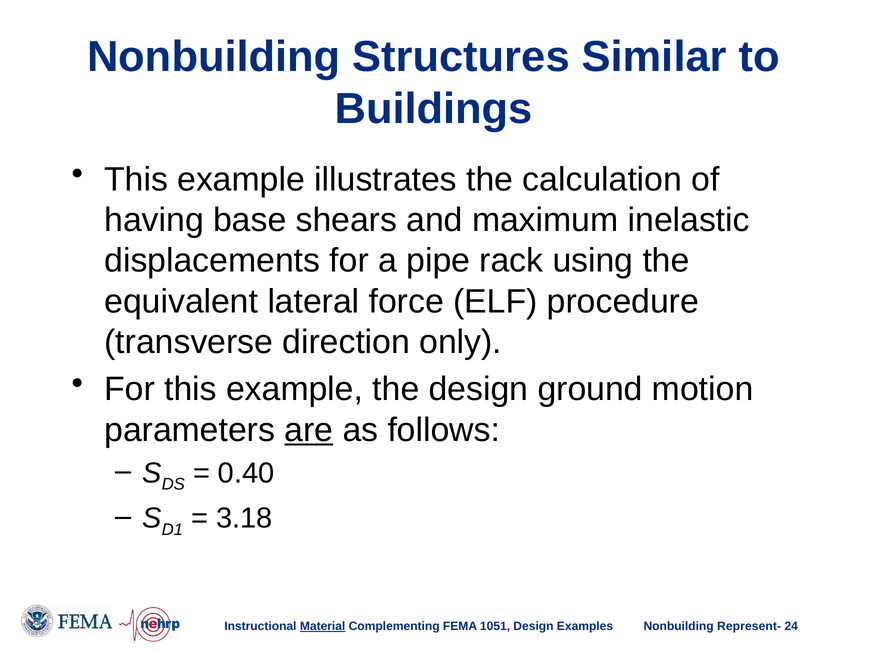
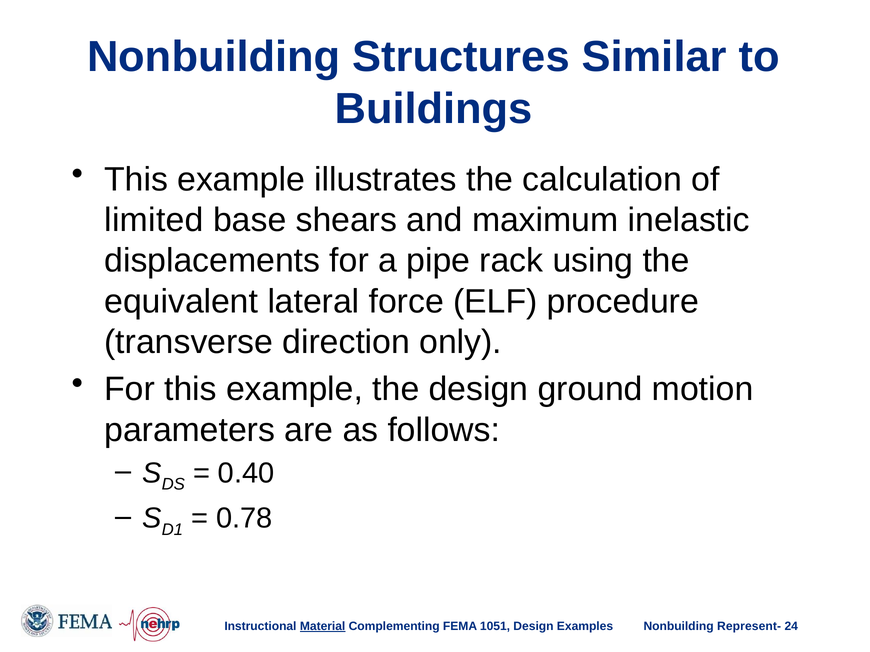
having: having -> limited (154, 220)
are underline: present -> none (309, 430)
3.18: 3.18 -> 0.78 (244, 519)
